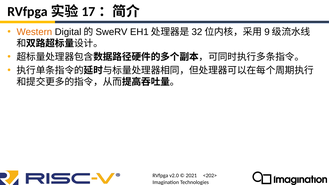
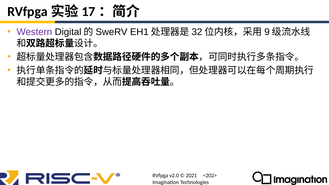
Western colour: orange -> purple (34, 32)
